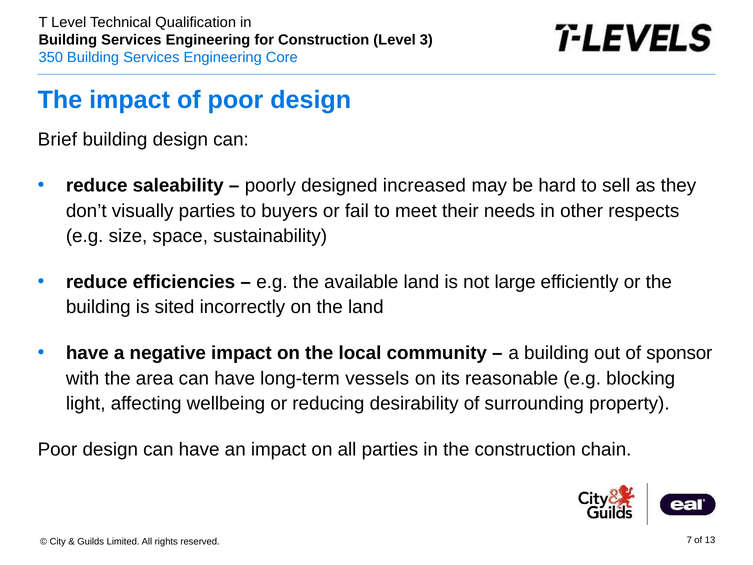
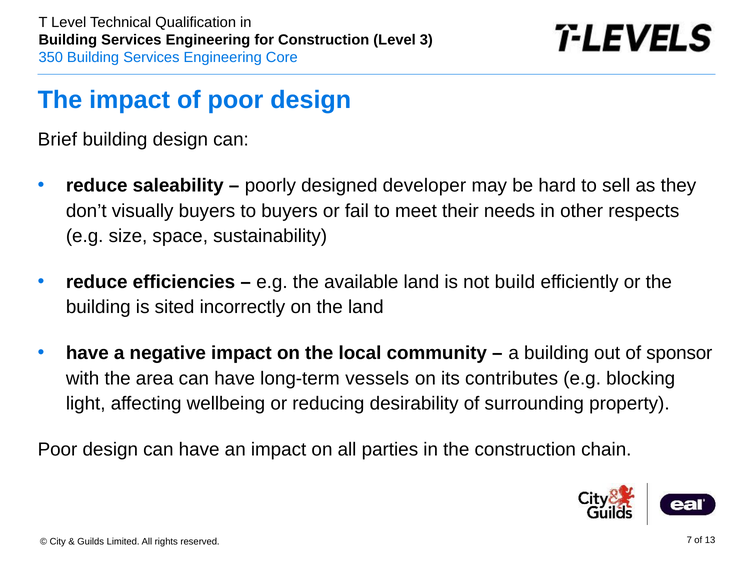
increased: increased -> developer (424, 186)
visually parties: parties -> buyers (207, 211)
large: large -> build (515, 282)
reasonable: reasonable -> contributes (512, 378)
